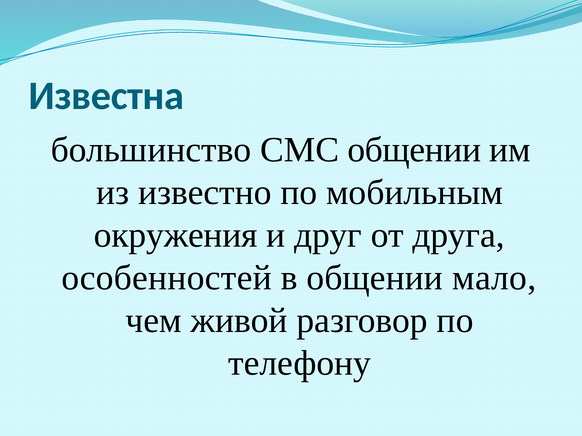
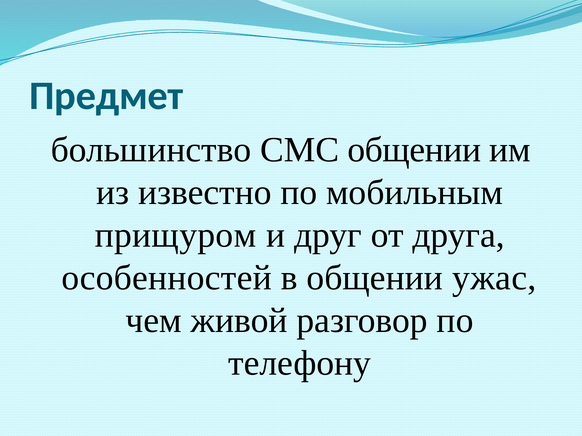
Известна: Известна -> Предмет (106, 96)
окружения: окружения -> прищуром (175, 235)
мало: мало -> ужас (494, 278)
